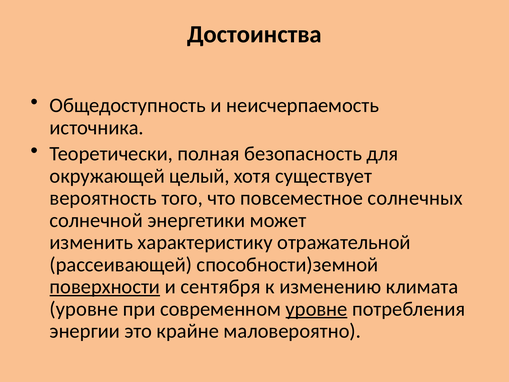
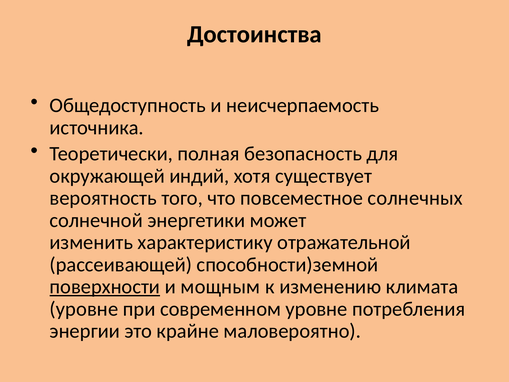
целый: целый -> индий (199, 176)
сентября: сентября -> мощным (220, 287)
уровне underline: present -> none (317, 309)
